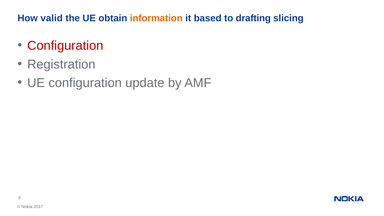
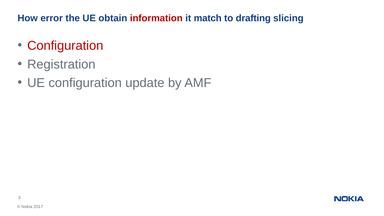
valid: valid -> error (52, 18)
information colour: orange -> red (156, 18)
based: based -> match (208, 18)
